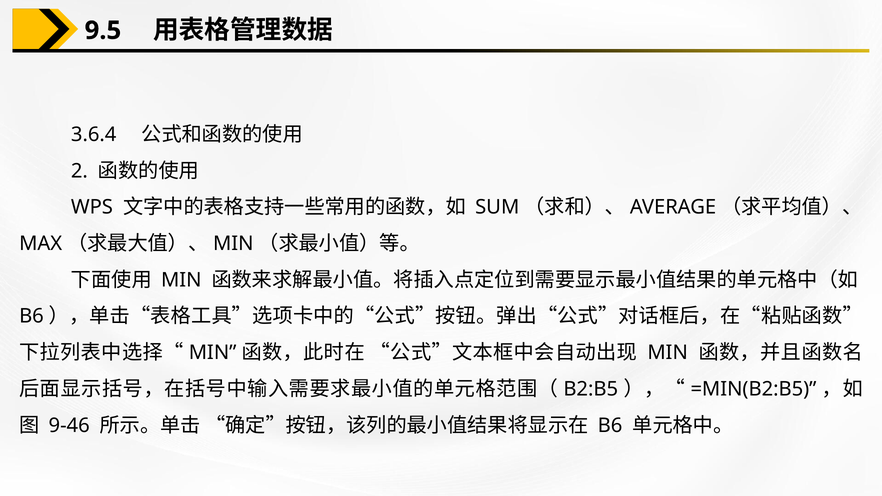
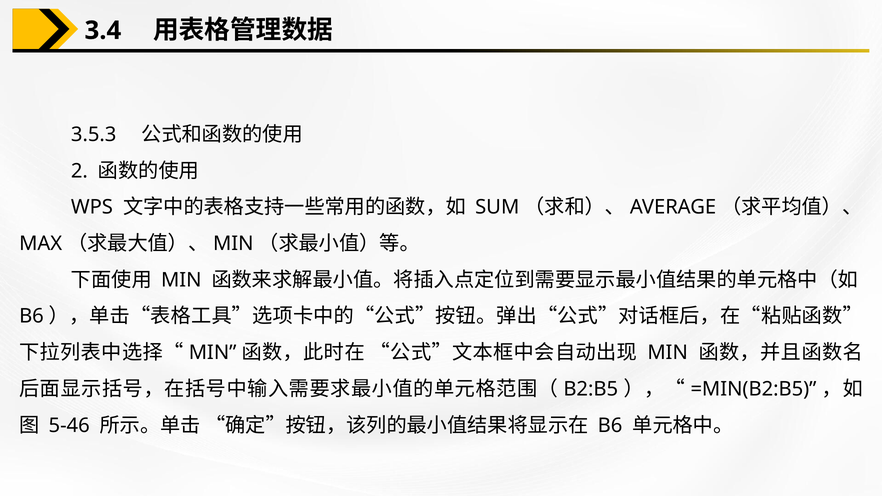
9.5: 9.5 -> 3.4 (103, 30)
3.6.4: 3.6.4 -> 3.5.3 (94, 135)
9-46: 9-46 -> 5-46 (69, 425)
